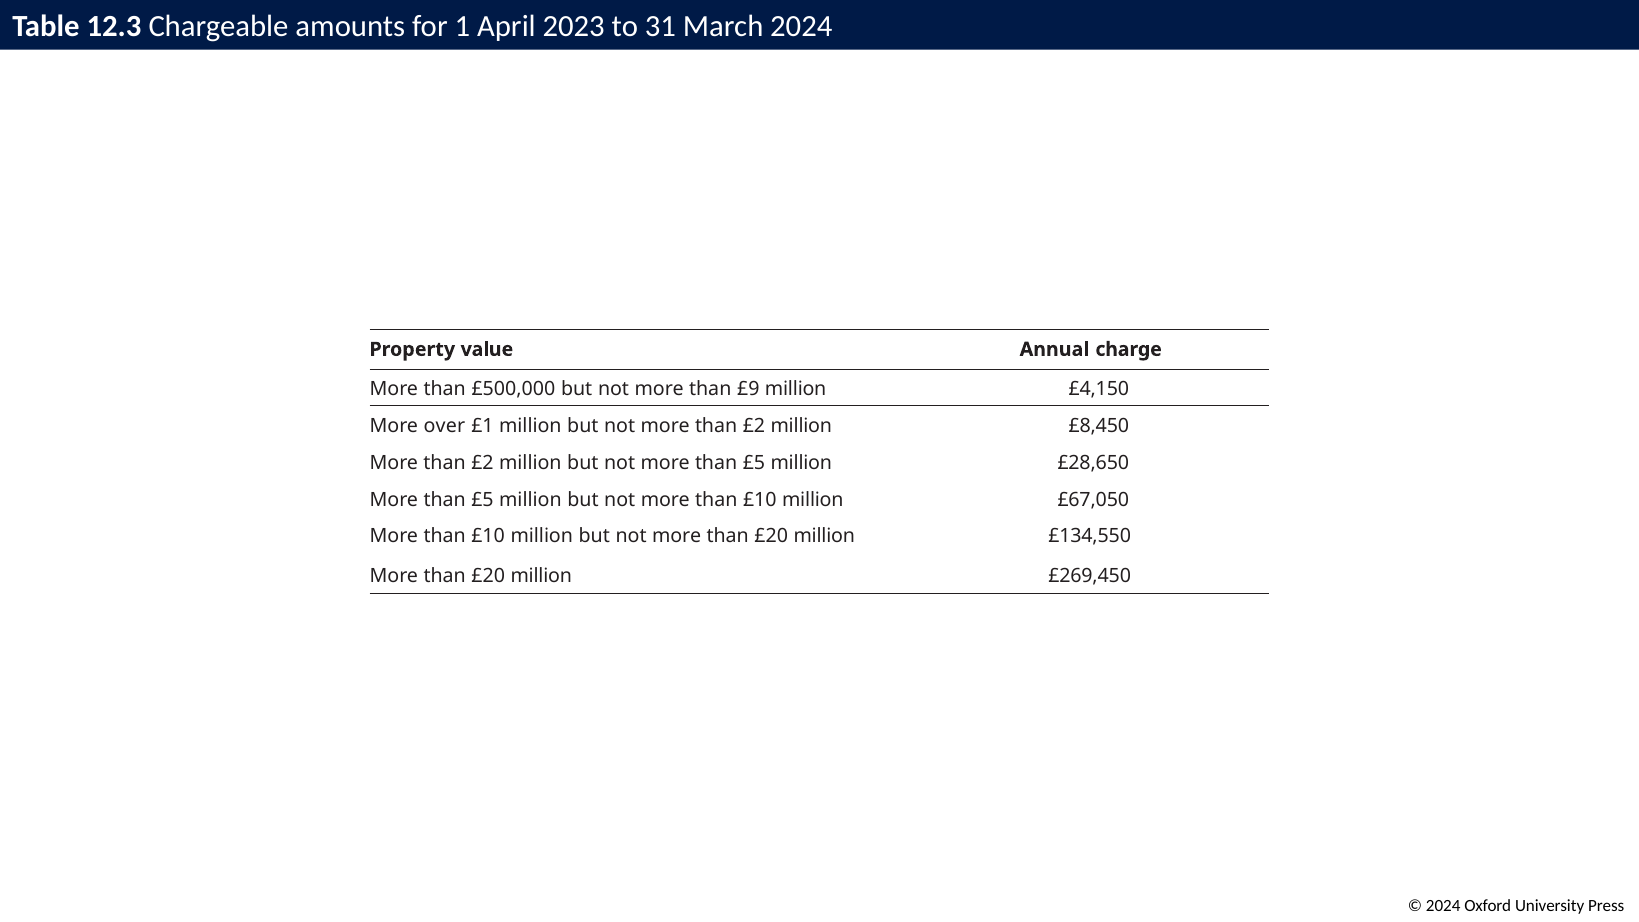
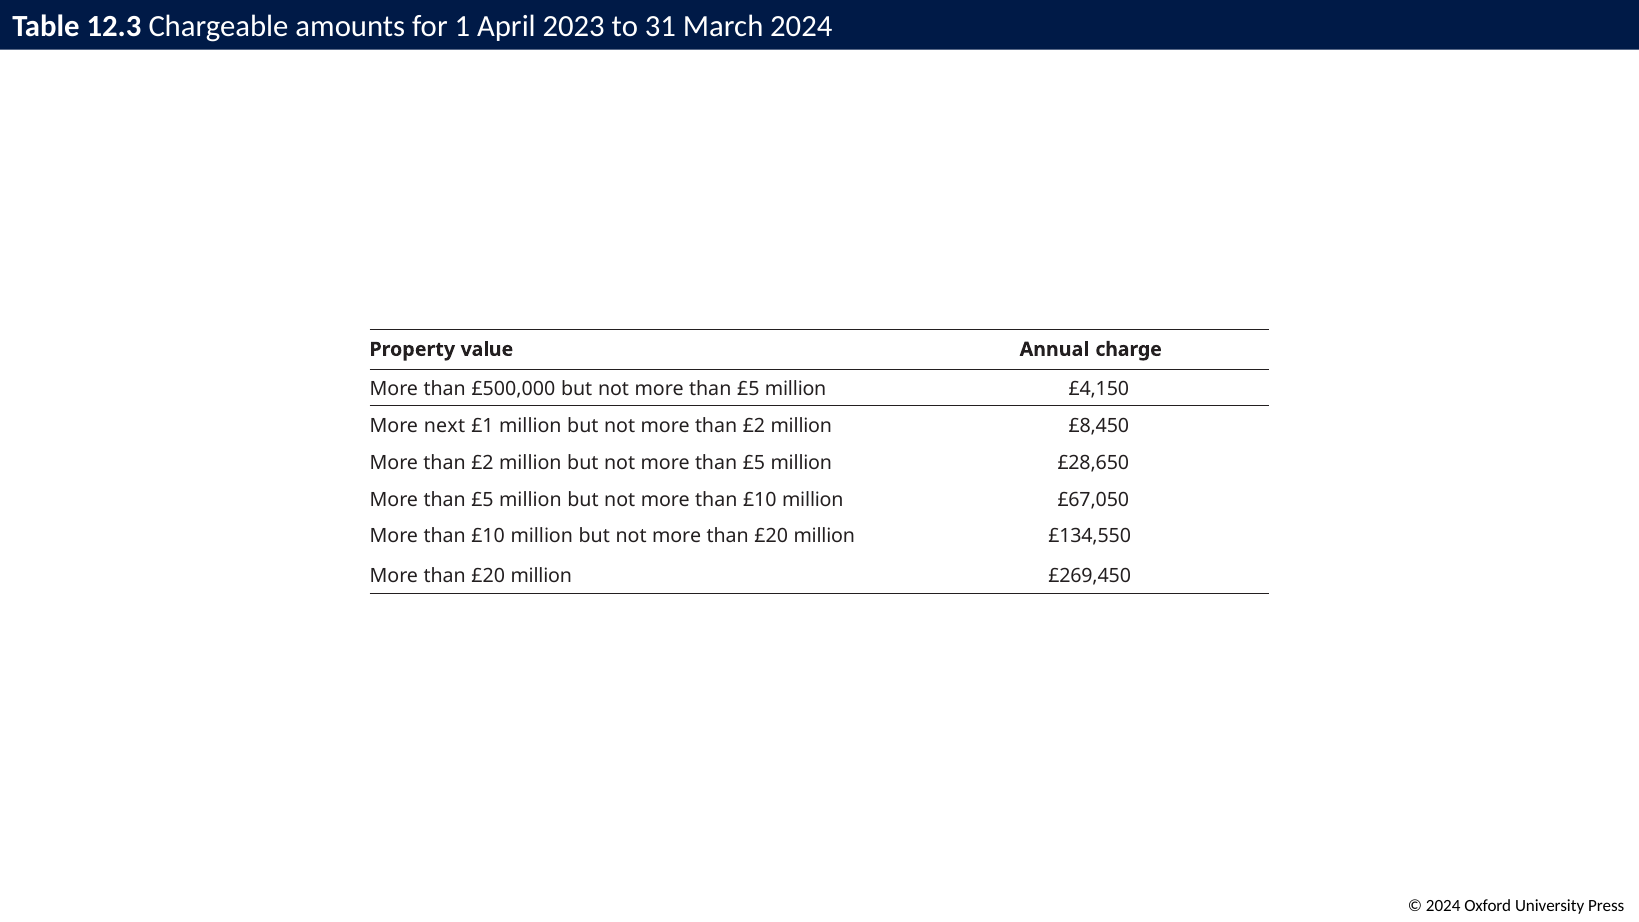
£9: £9 -> £5 (748, 389)
over: over -> next (444, 426)
